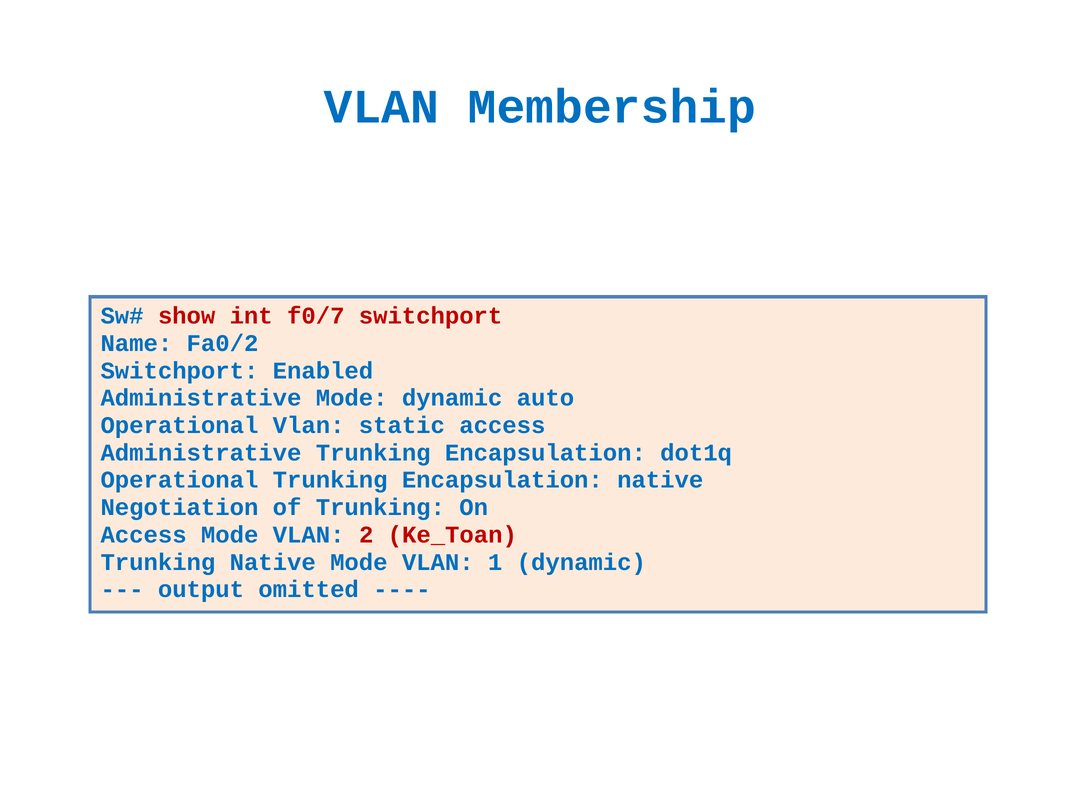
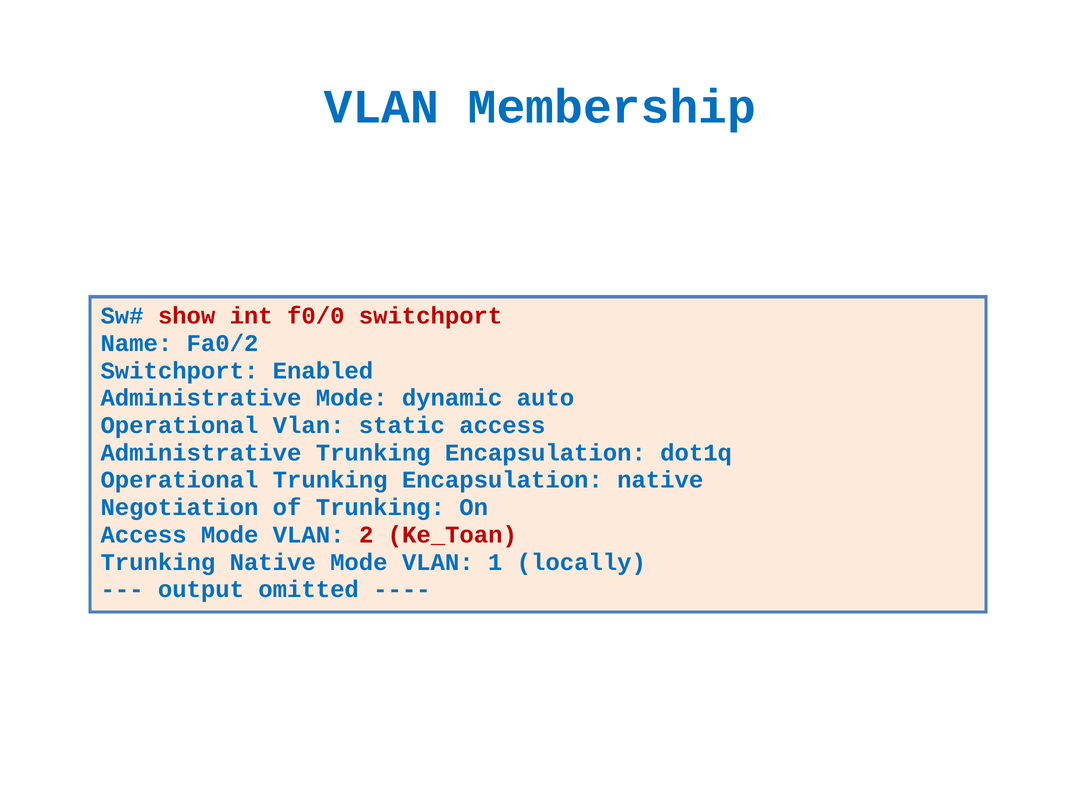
f0/7: f0/7 -> f0/0 (316, 316)
1 dynamic: dynamic -> locally (581, 562)
